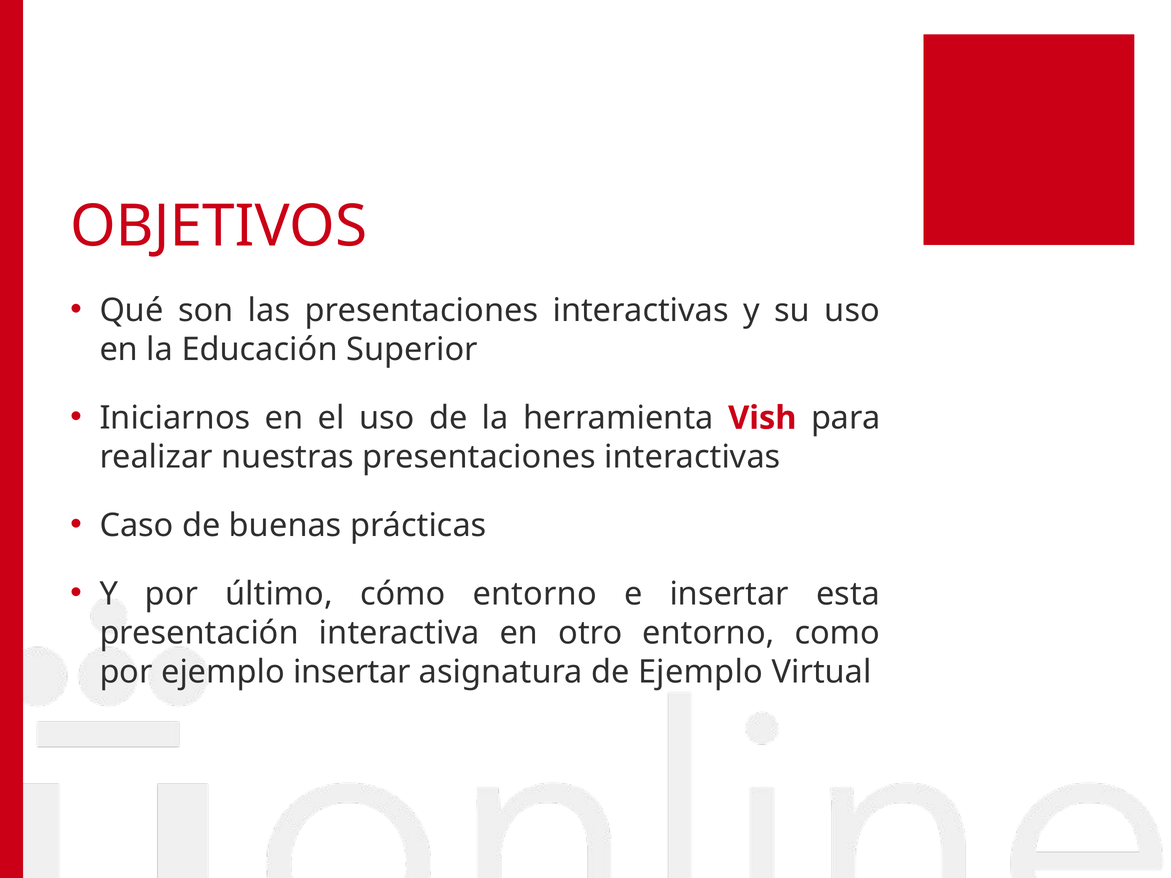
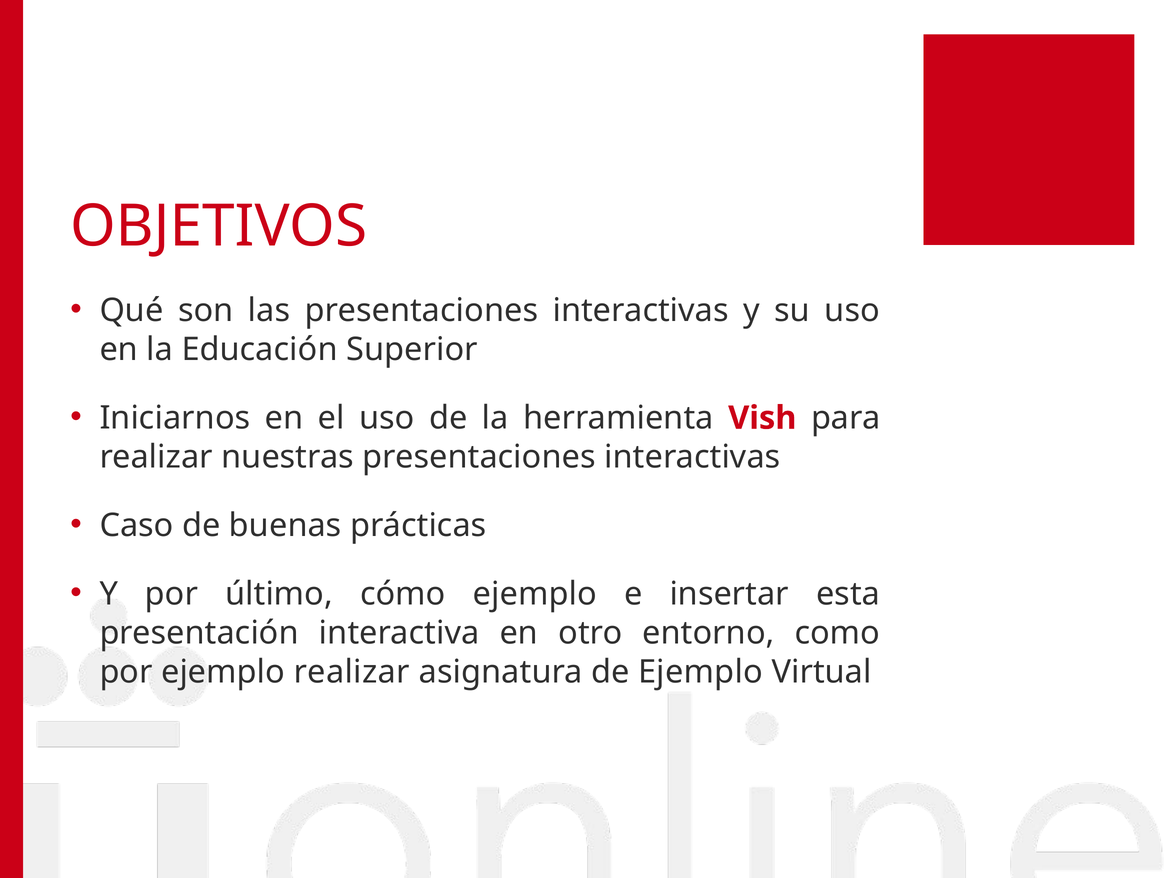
cómo entorno: entorno -> ejemplo (535, 594)
ejemplo insertar: insertar -> realizar (352, 672)
